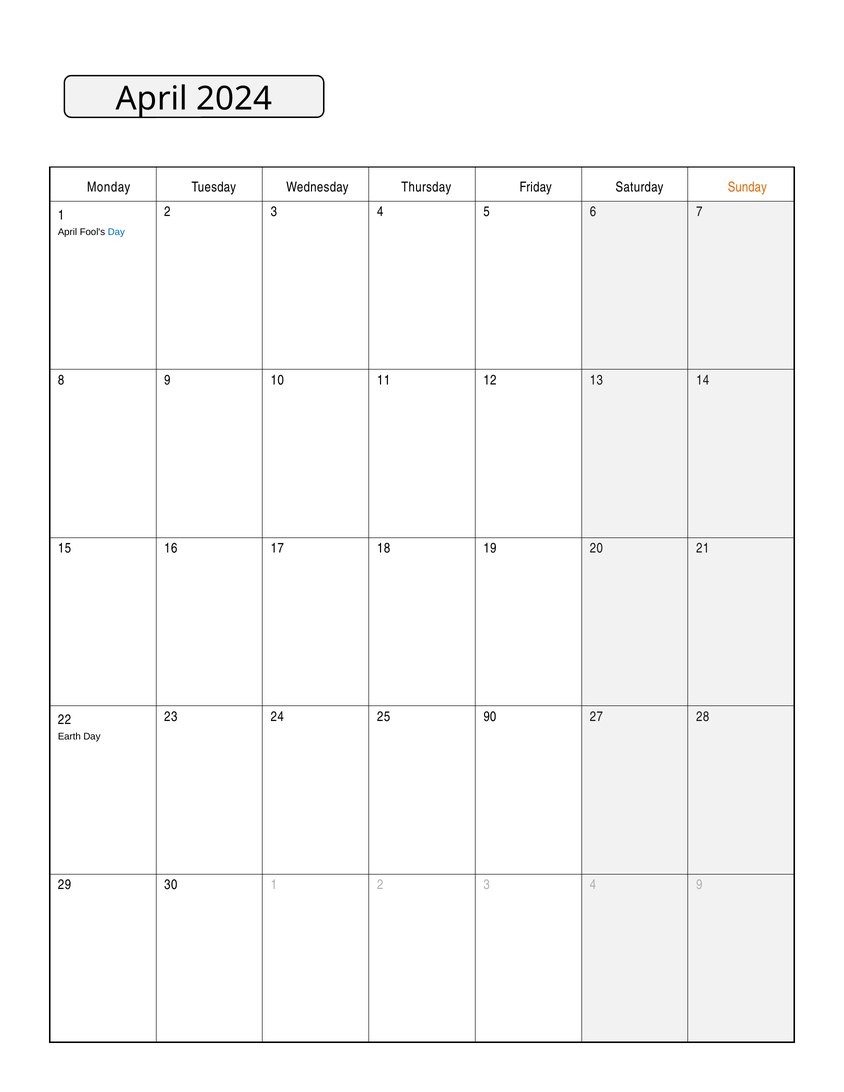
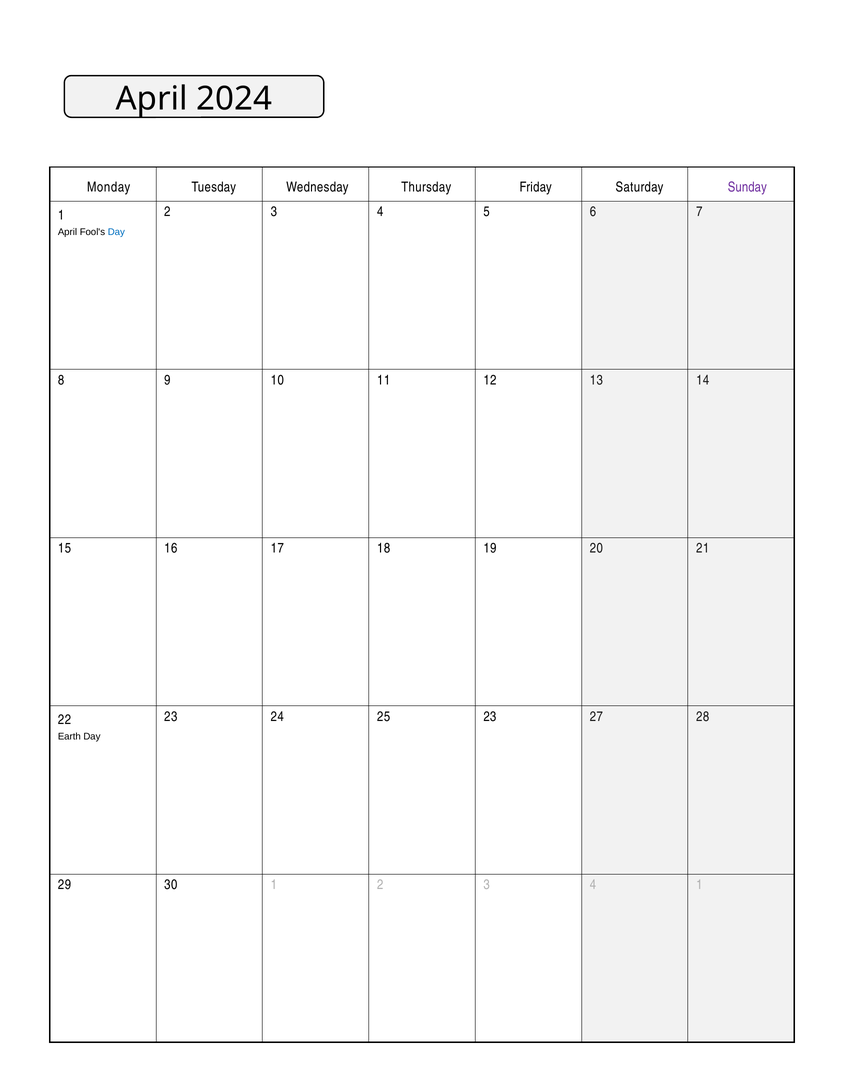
Sunday colour: orange -> purple (747, 187)
25 90: 90 -> 23 (490, 717)
4 9: 9 -> 1 (699, 885)
